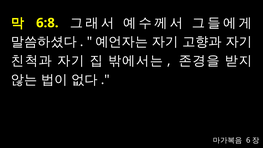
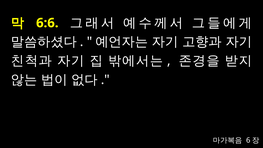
6:8: 6:8 -> 6:6 (47, 23)
